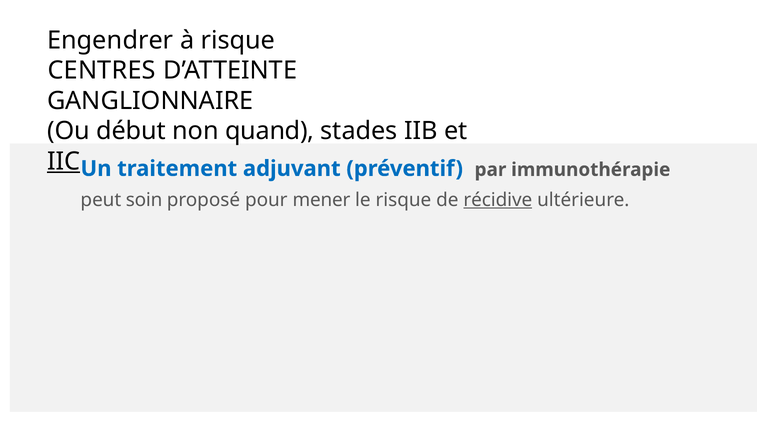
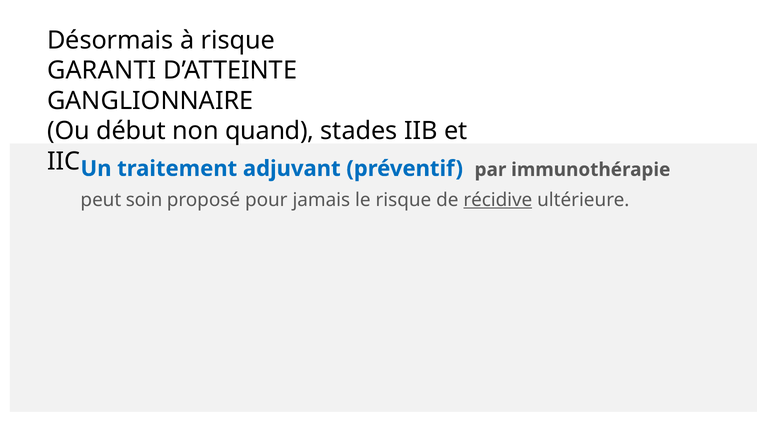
Engendrer: Engendrer -> Désormais (110, 40)
CENTRES: CENTRES -> GARANTI (102, 70)
IIC underline: present -> none (64, 161)
mener: mener -> jamais (321, 200)
